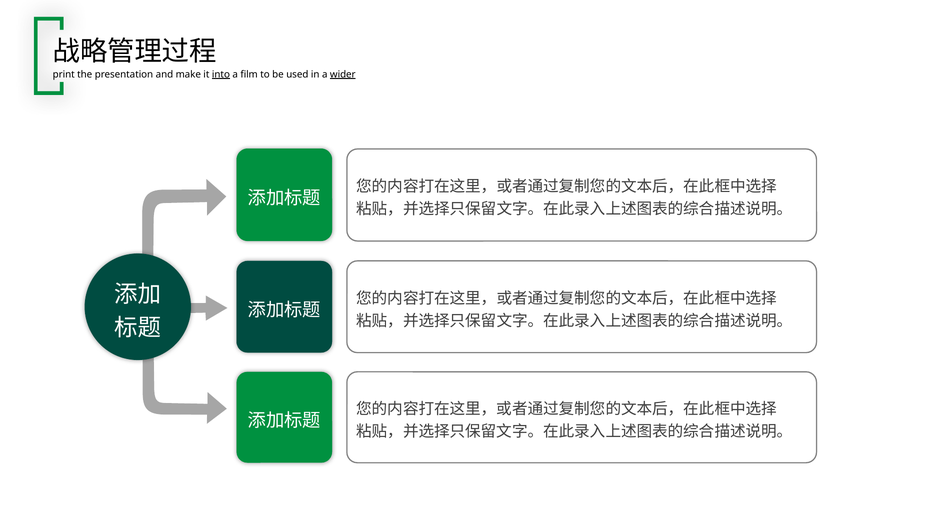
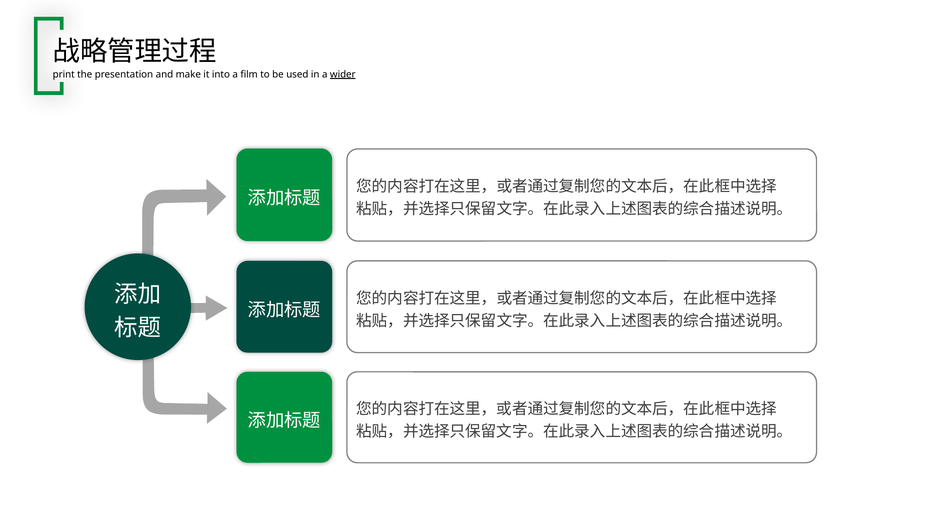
into underline: present -> none (221, 74)
